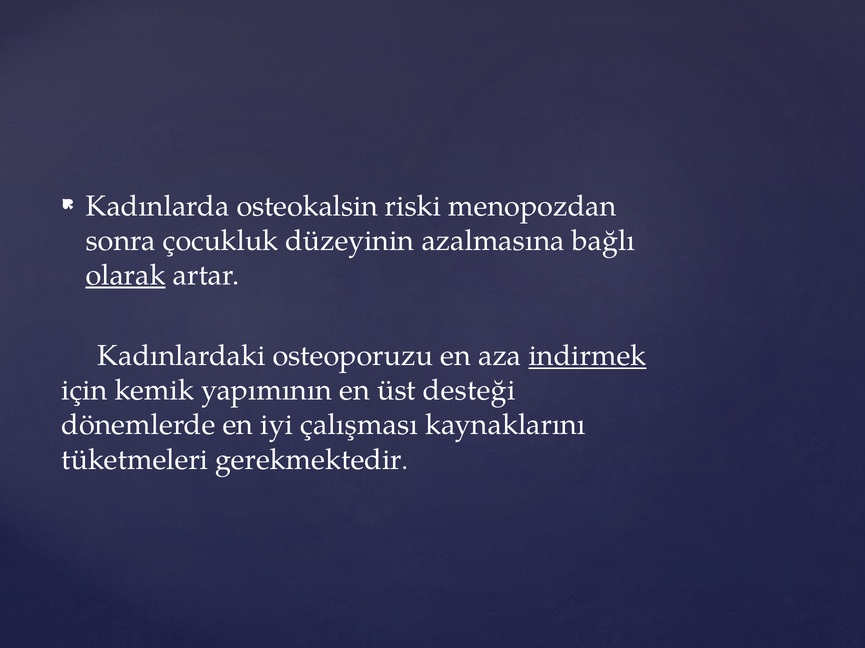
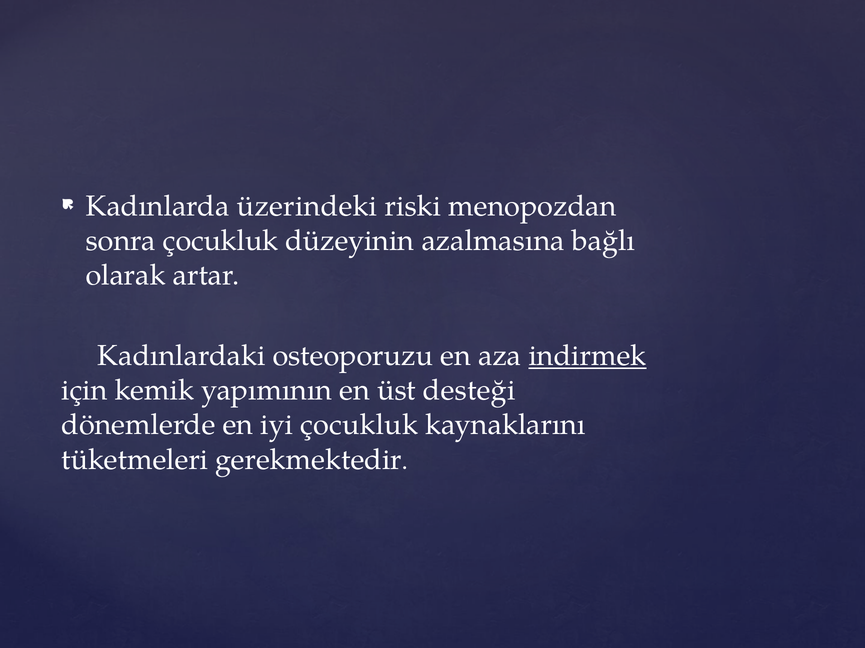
osteokalsin: osteokalsin -> üzerindeki (307, 206)
olarak underline: present -> none (126, 276)
iyi çalışması: çalışması -> çocukluk (359, 425)
